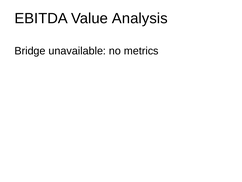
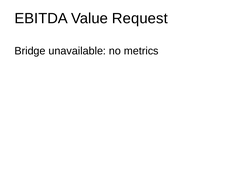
Analysis: Analysis -> Request (140, 18)
